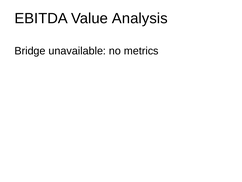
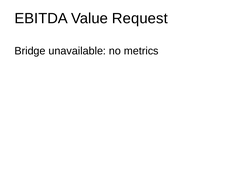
Analysis: Analysis -> Request (140, 18)
